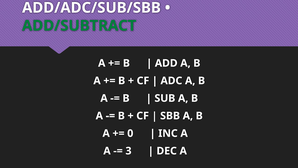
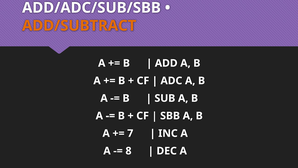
ADD/SUBTRACT colour: green -> orange (79, 26)
0: 0 -> 7 (130, 133)
3: 3 -> 8 (128, 151)
